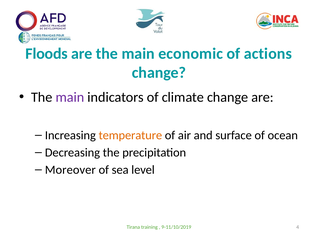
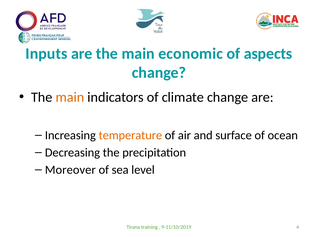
Floods: Floods -> Inputs (46, 54)
actions: actions -> aspects (268, 54)
main colour: purple -> orange (70, 97)
